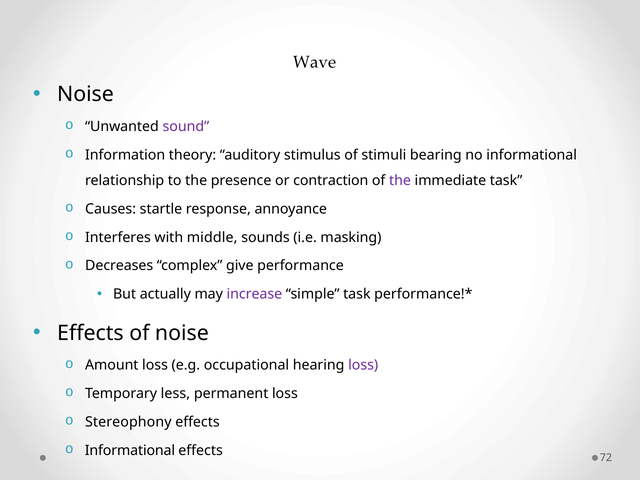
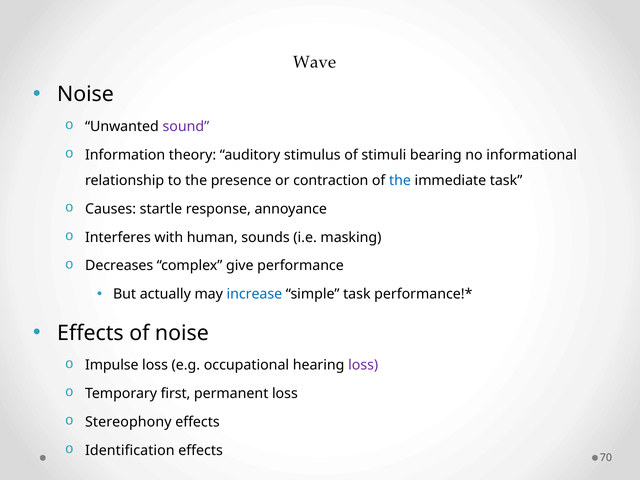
the colour: purple -> blue (400, 180)
middle: middle -> human (212, 237)
increase colour: purple -> blue (254, 294)
Amount: Amount -> Impulse (112, 365)
less: less -> first (176, 394)
Informational: Informational -> Identification (130, 451)
72: 72 -> 70 (606, 458)
